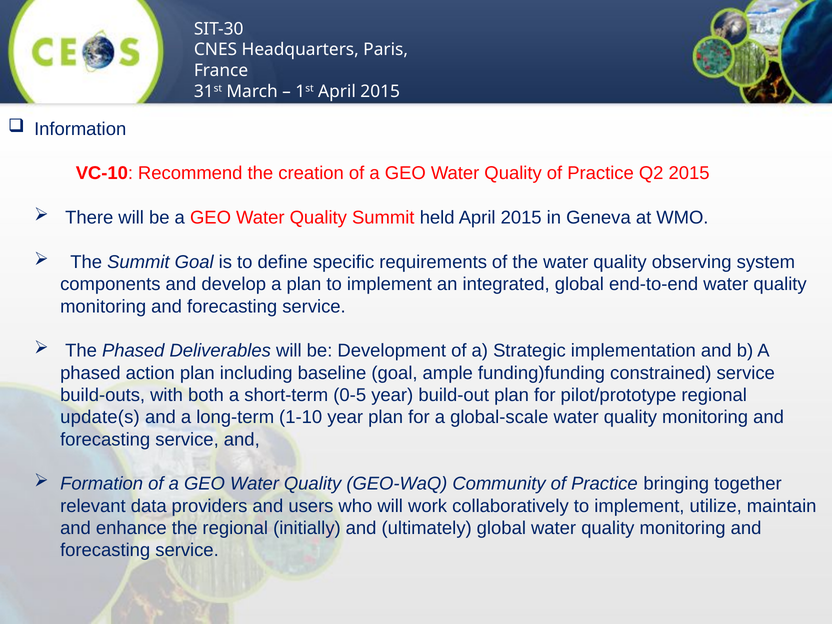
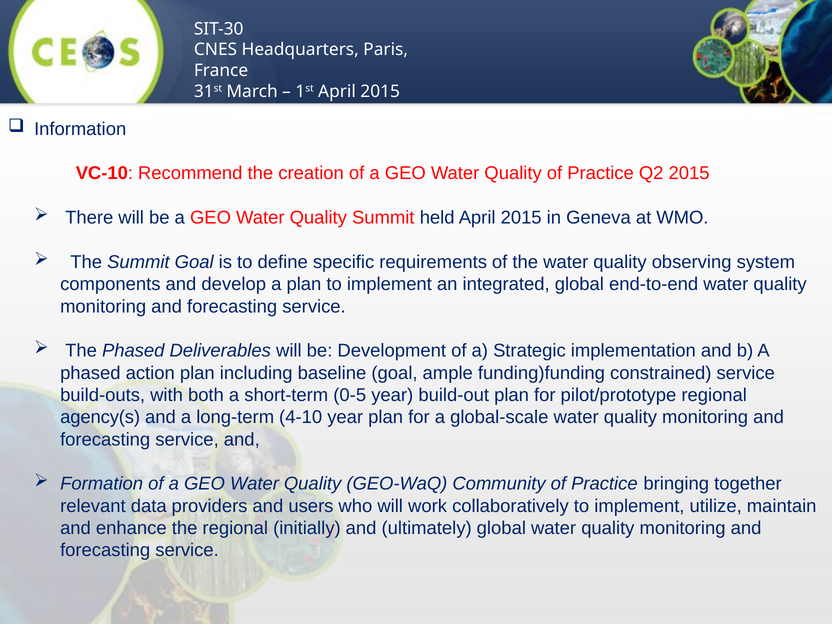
update(s: update(s -> agency(s (100, 417)
1-10: 1-10 -> 4-10 (301, 417)
